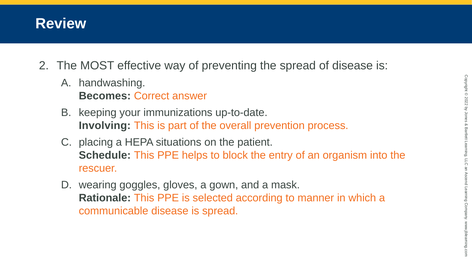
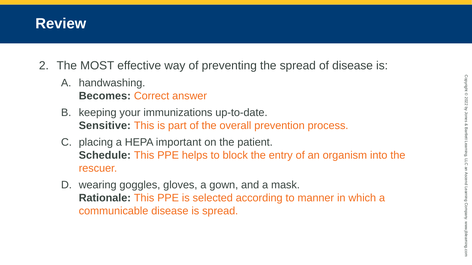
Involving: Involving -> Sensitive (105, 126)
situations: situations -> important (179, 143)
